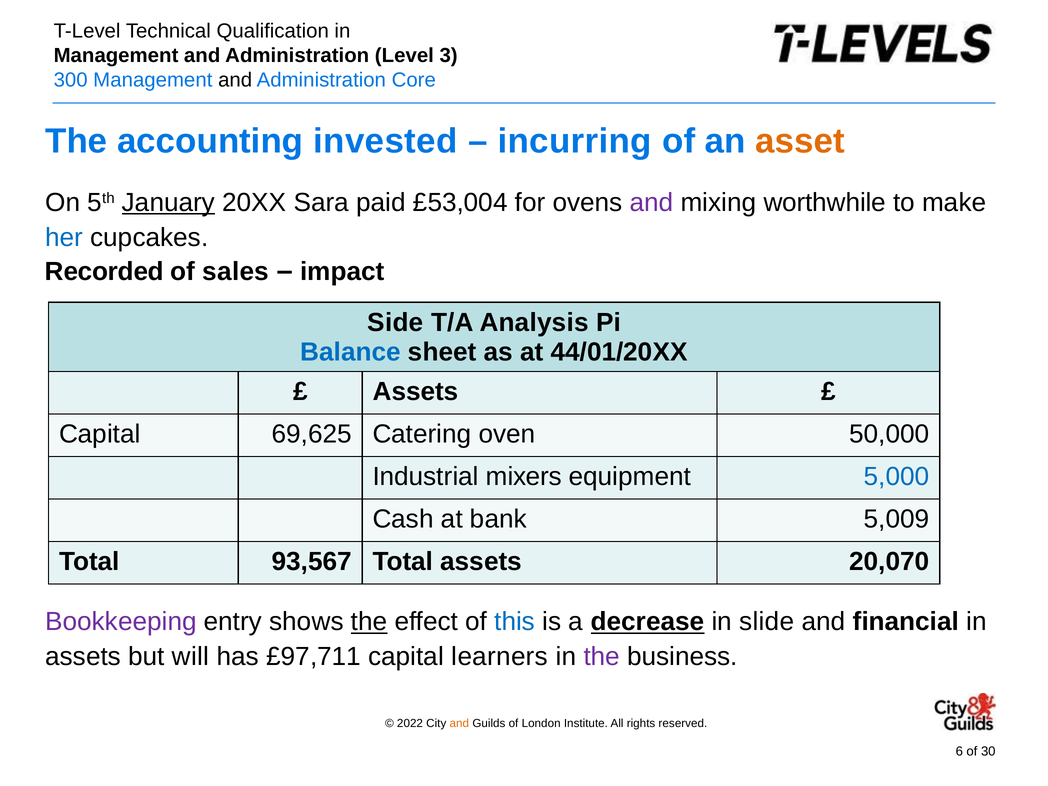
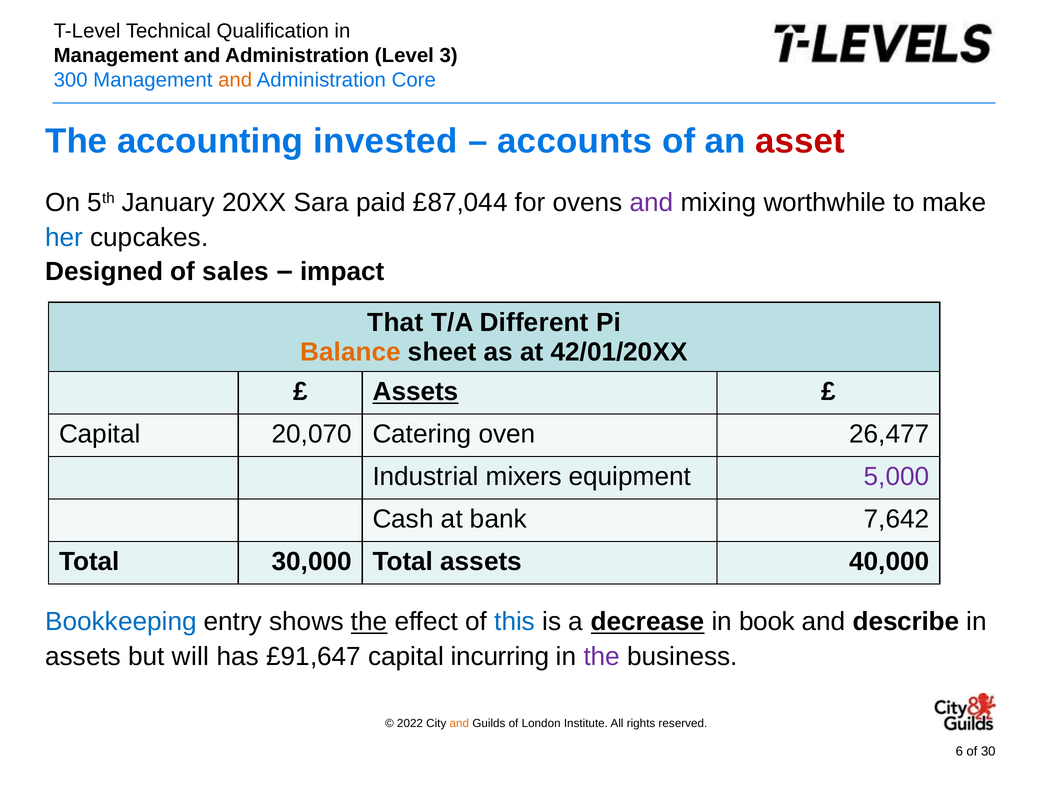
and colour: black -> orange (235, 80)
incurring: incurring -> accounts (575, 141)
asset colour: orange -> red (800, 141)
January underline: present -> none (168, 202)
£53,004: £53,004 -> £87,044 (460, 202)
Recorded: Recorded -> Designed (104, 272)
Side: Side -> That (395, 323)
Analysis: Analysis -> Different (534, 323)
Balance colour: blue -> orange (351, 352)
44/01/20XX: 44/01/20XX -> 42/01/20XX (619, 352)
Assets underline: none -> present (416, 392)
69,625: 69,625 -> 20,070 (312, 434)
50,000: 50,000 -> 26,477 (889, 434)
5,000 colour: blue -> purple (897, 477)
5,009: 5,009 -> 7,642 (897, 519)
93,567: 93,567 -> 30,000 (312, 562)
20,070: 20,070 -> 40,000 (889, 562)
Bookkeeping colour: purple -> blue (121, 622)
slide: slide -> book (767, 622)
financial: financial -> describe (906, 622)
£97,711: £97,711 -> £91,647 (314, 657)
learners: learners -> incurring (500, 657)
